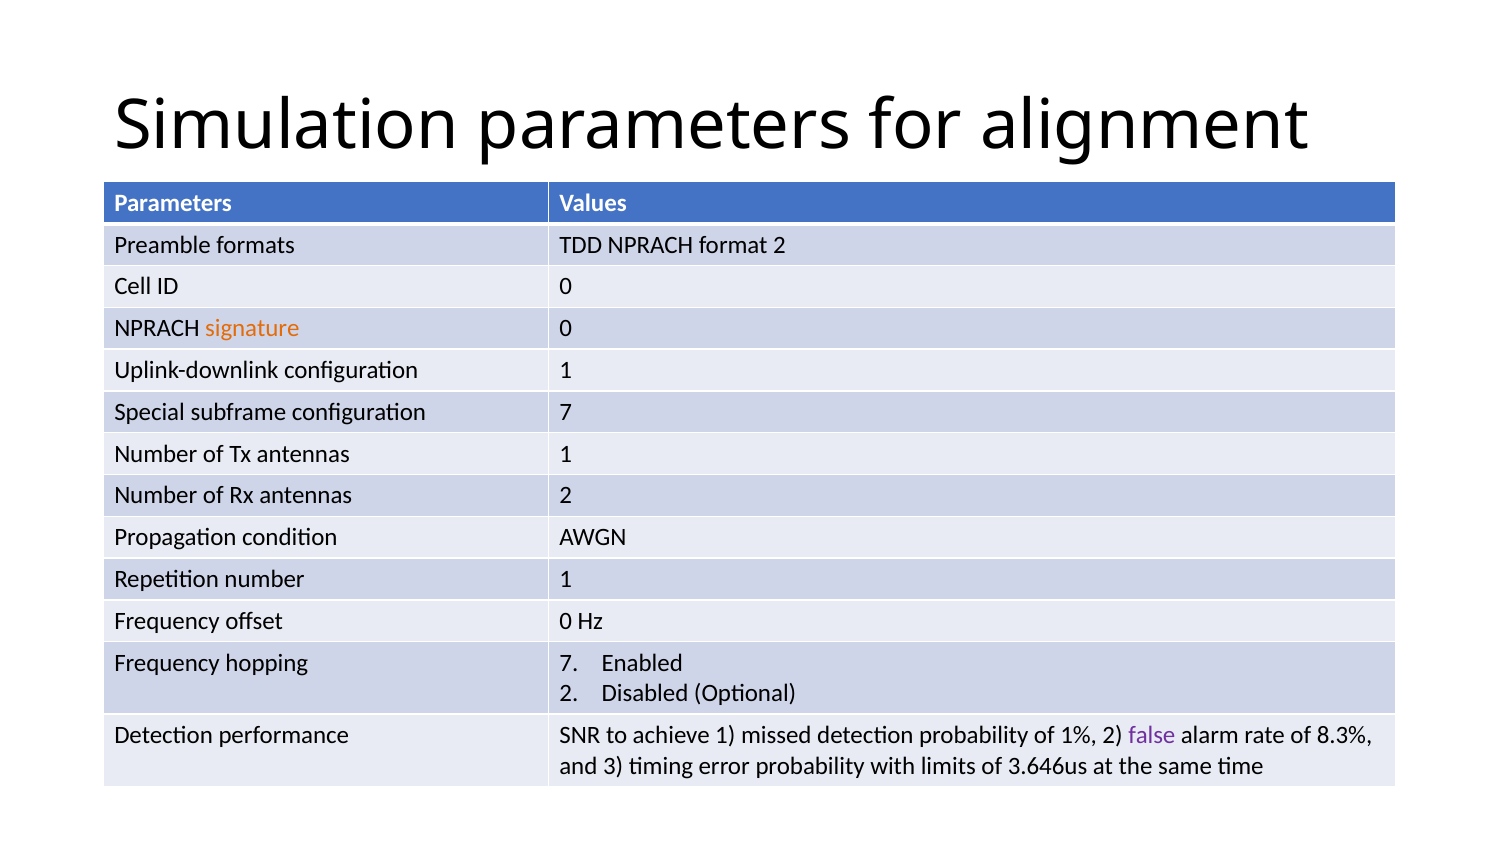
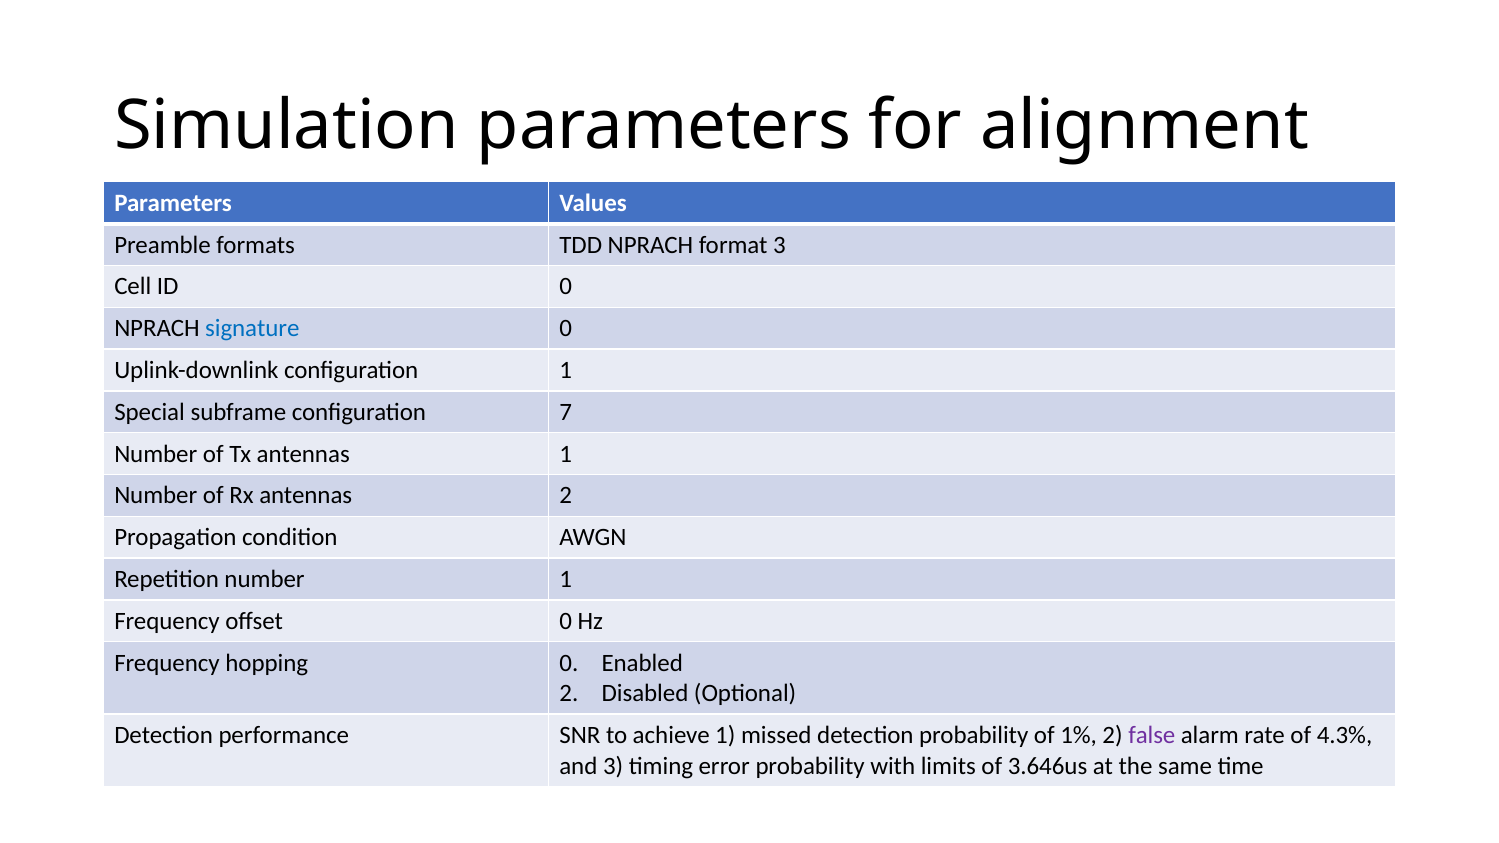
format 2: 2 -> 3 (779, 245)
signature colour: orange -> blue (252, 329)
hopping 7: 7 -> 0 (569, 663)
8.3%: 8.3% -> 4.3% (1345, 735)
